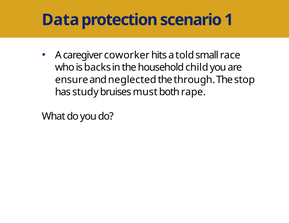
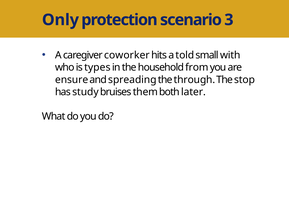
Data: Data -> Only (60, 20)
1: 1 -> 3 (229, 20)
race: race -> with (230, 55)
backs: backs -> types (97, 68)
child: child -> from (197, 68)
neglected: neglected -> spreading (132, 80)
must: must -> them (145, 92)
rape: rape -> later (194, 92)
